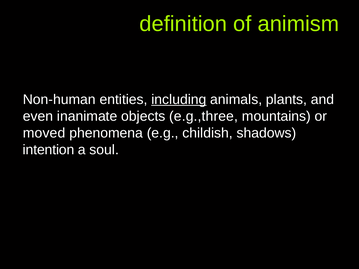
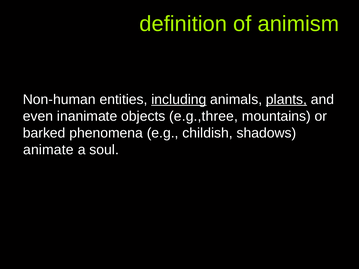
plants underline: none -> present (286, 100)
moved: moved -> barked (44, 133)
intention: intention -> animate (48, 150)
